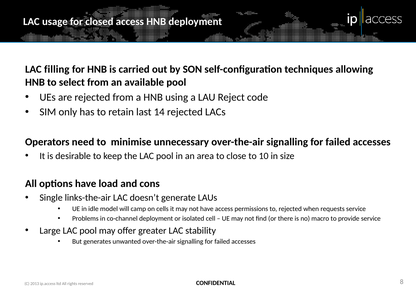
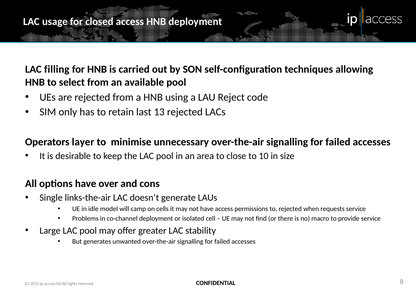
14: 14 -> 13 (159, 112)
need: need -> layer (83, 142)
load: load -> over (108, 184)
